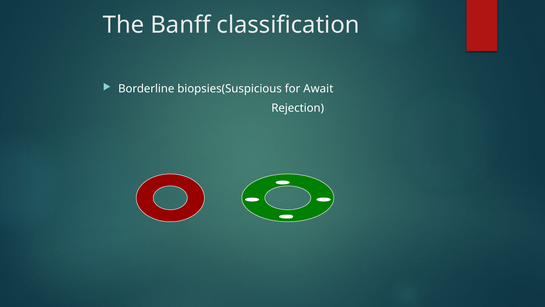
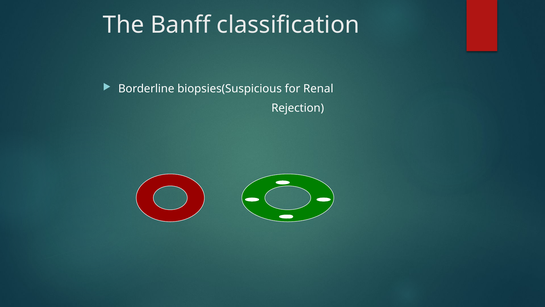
Await: Await -> Renal (318, 89)
